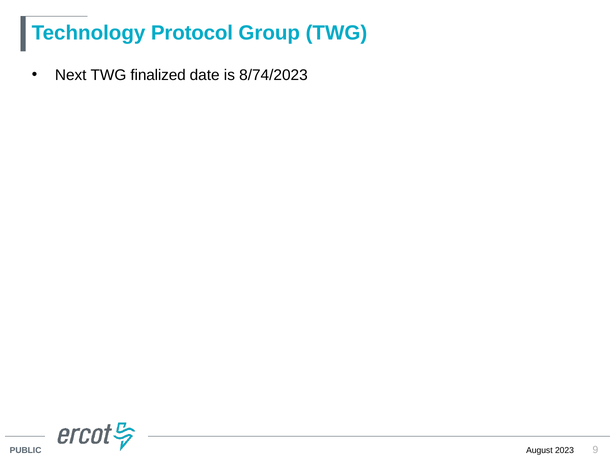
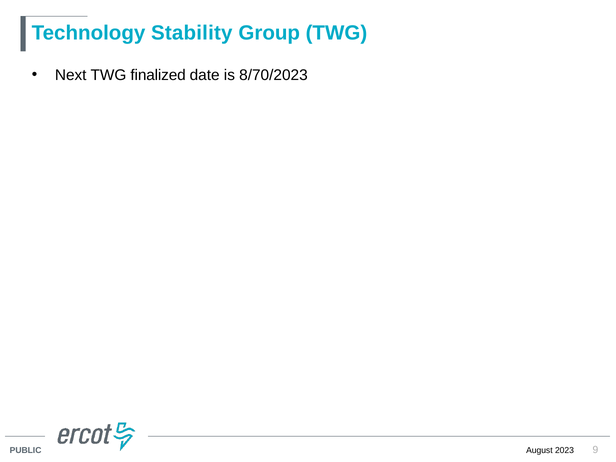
Protocol: Protocol -> Stability (192, 33)
8/74/2023: 8/74/2023 -> 8/70/2023 (273, 75)
